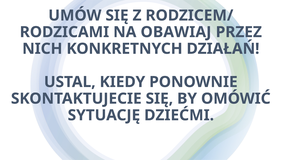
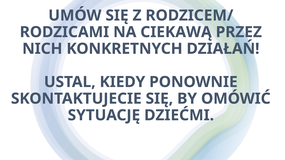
OBAWIAJ: OBAWIAJ -> CIEKAWĄ (176, 32)
